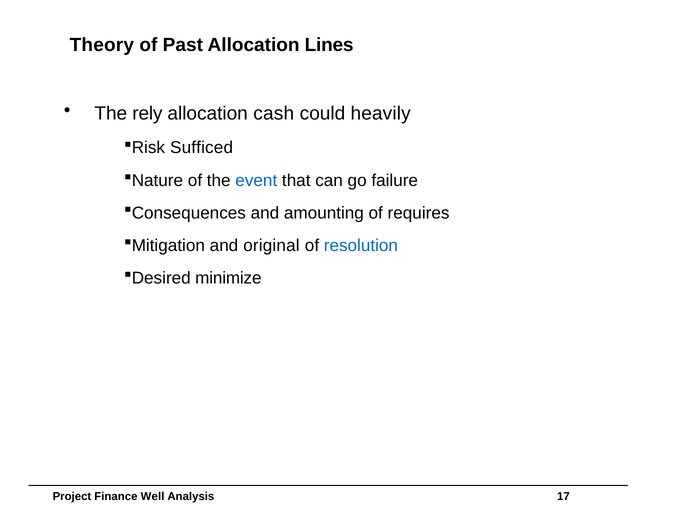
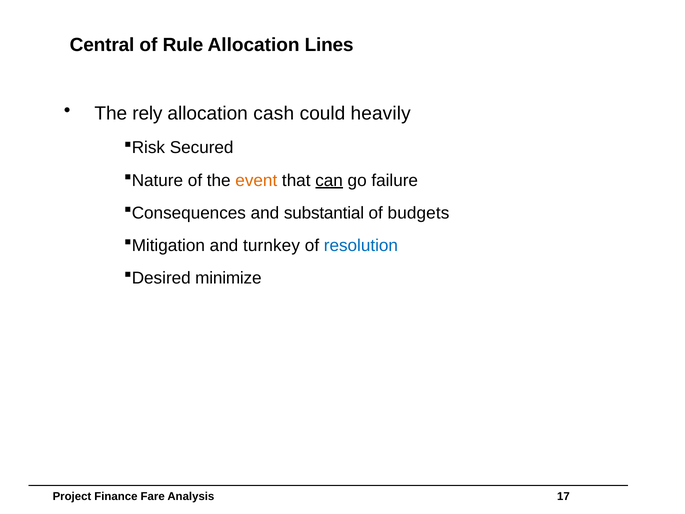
Theory: Theory -> Central (102, 45)
Past: Past -> Rule (183, 45)
Sufficed: Sufficed -> Secured (202, 148)
event colour: blue -> orange (256, 180)
can underline: none -> present (329, 180)
amounting: amounting -> substantial (324, 213)
requires: requires -> budgets (418, 213)
original: original -> turnkey (271, 245)
Well: Well -> Fare (153, 496)
